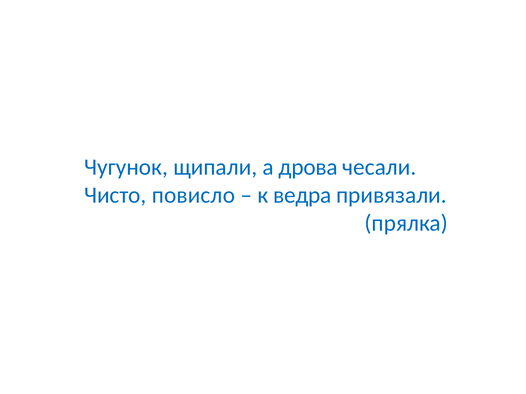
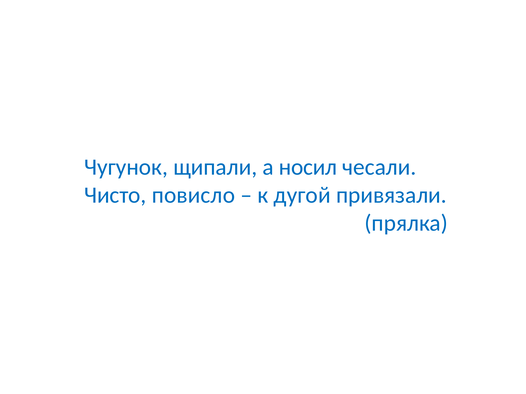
дрова: дрова -> носил (308, 167)
ведра: ведра -> дугой (302, 195)
